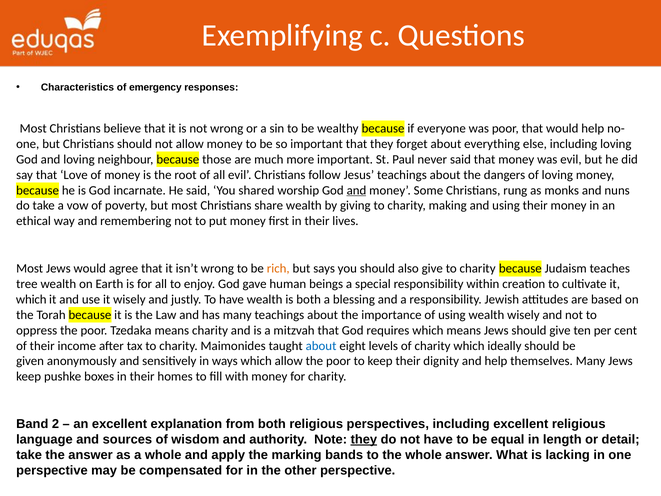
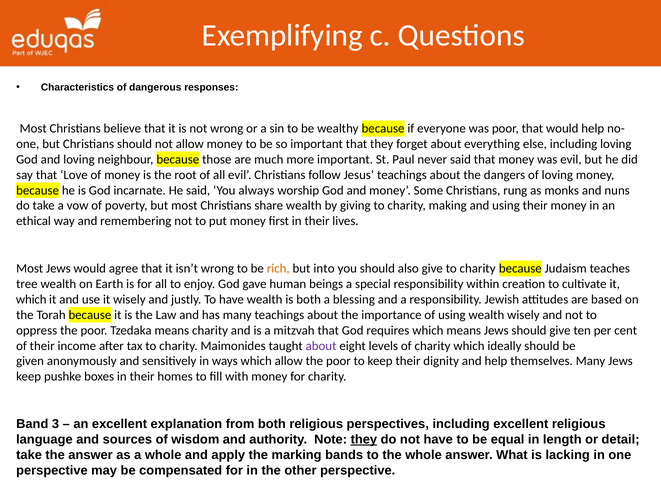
emergency: emergency -> dangerous (155, 87)
shared: shared -> always (256, 190)
and underline: present -> none (356, 190)
says: says -> into (324, 268)
about colour: blue -> purple (321, 346)
2: 2 -> 3 (56, 424)
